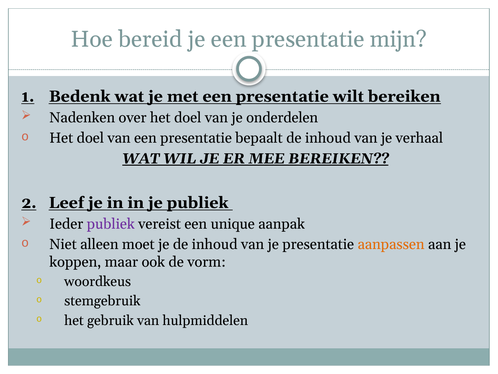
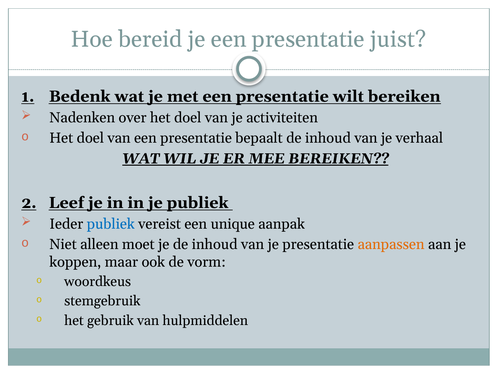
mijn: mijn -> juist (398, 39)
onderdelen: onderdelen -> activiteiten (282, 117)
publiek colour: purple -> blue (111, 224)
